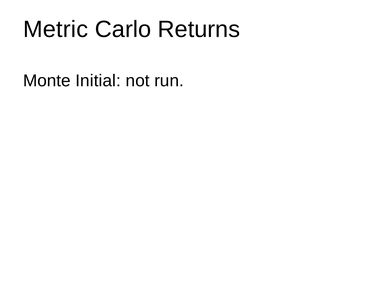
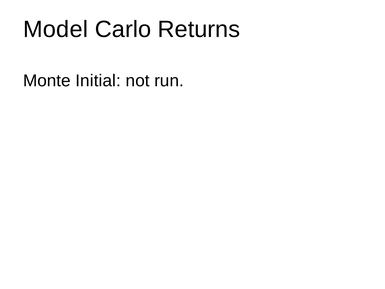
Metric: Metric -> Model (56, 29)
